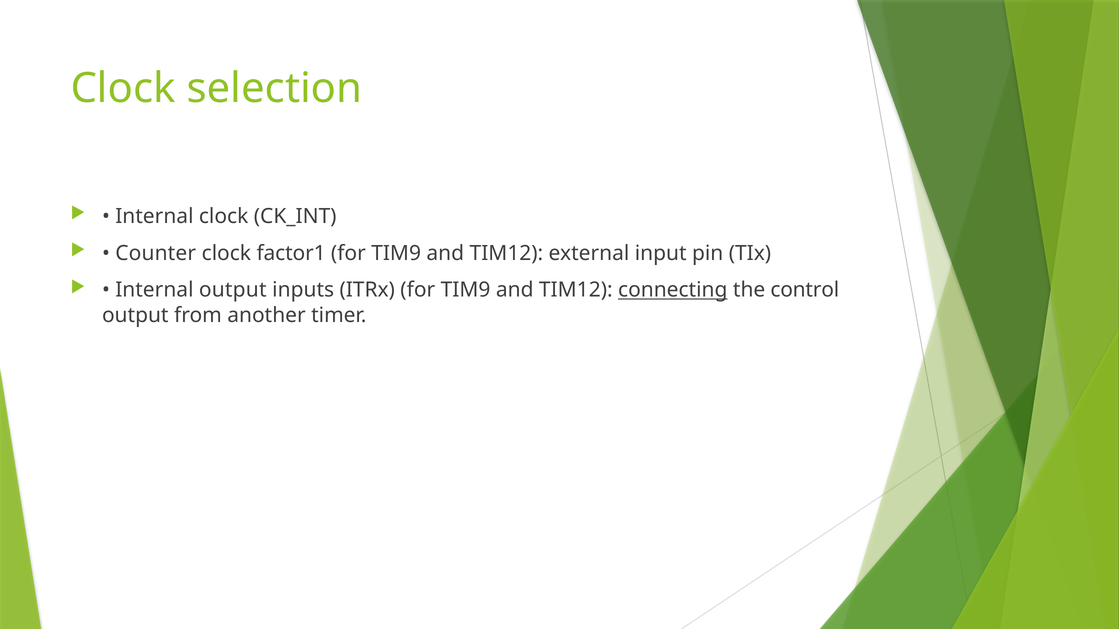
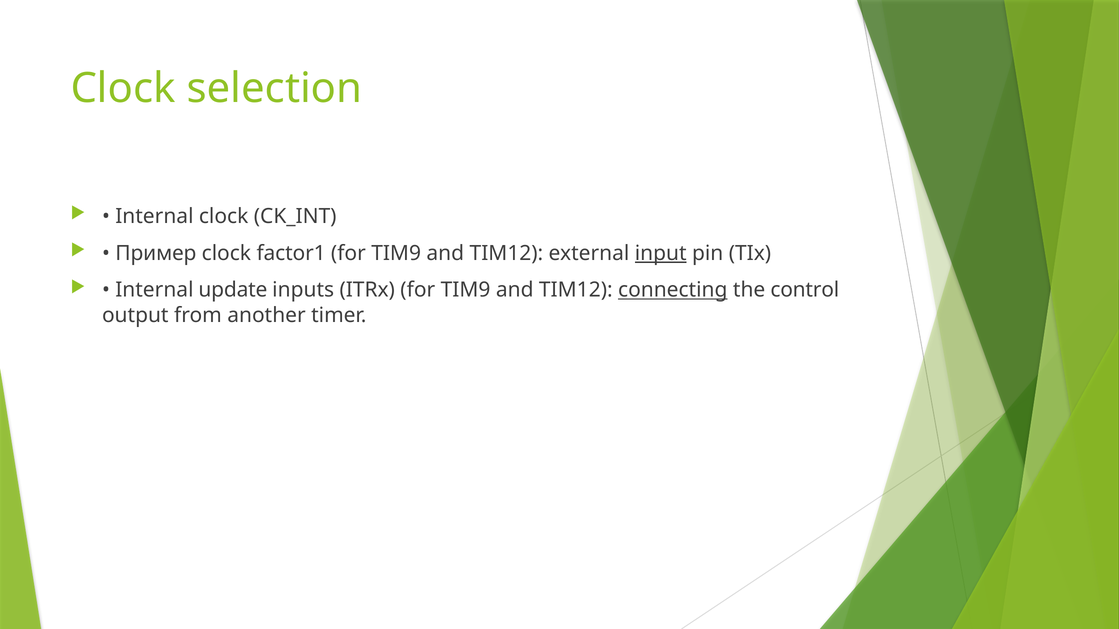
Counter: Counter -> Пример (156, 253)
input underline: none -> present (661, 253)
Internal output: output -> update (233, 290)
